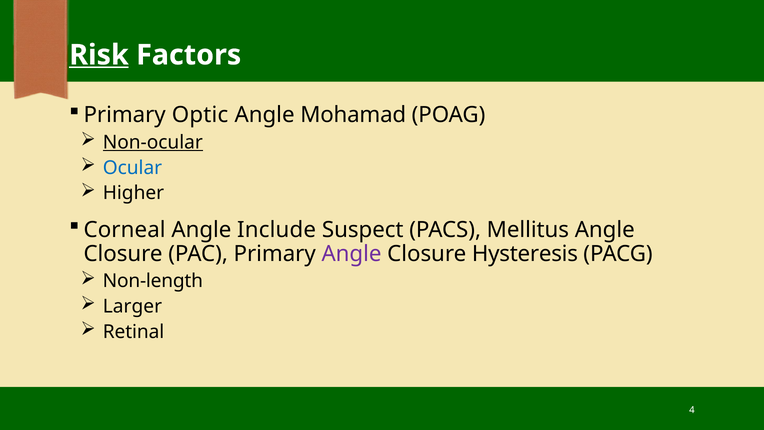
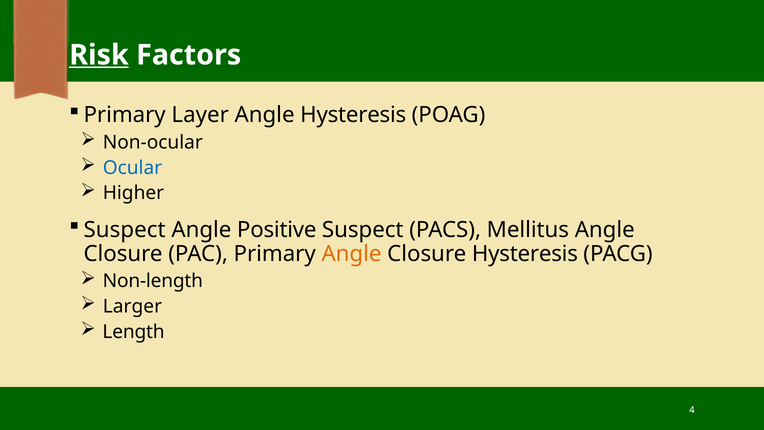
Optic: Optic -> Layer (200, 115)
Angle Mohamad: Mohamad -> Hysteresis (353, 115)
Non-ocular underline: present -> none (153, 142)
Corneal: Corneal -> Suspect (125, 230)
Include: Include -> Positive (277, 230)
Angle colour: purple -> orange (351, 254)
Retinal: Retinal -> Length (134, 332)
